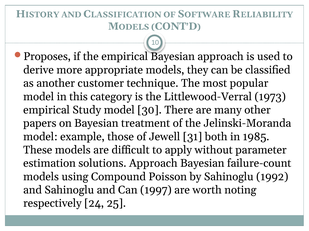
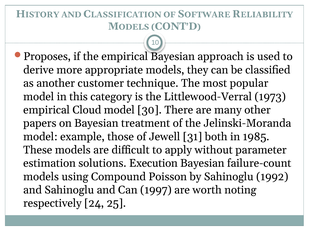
Study: Study -> Cloud (87, 110)
solutions Approach: Approach -> Execution (153, 164)
